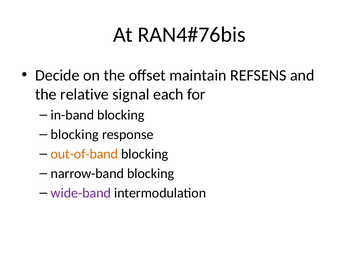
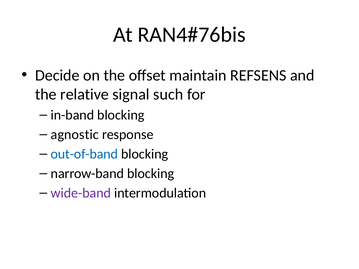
each: each -> such (168, 94)
blocking: blocking -> agnostic (75, 135)
out-of-band colour: orange -> blue (84, 154)
